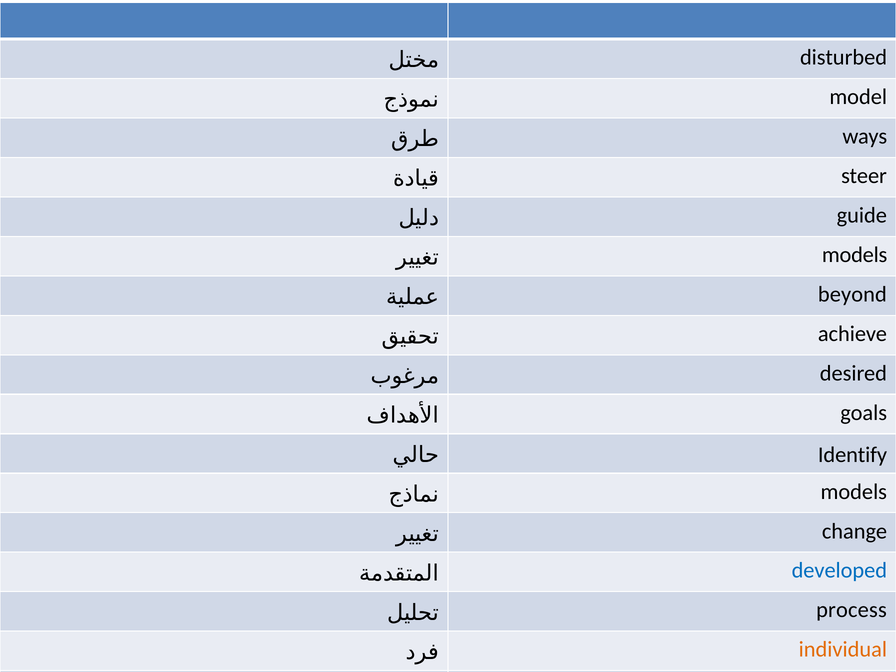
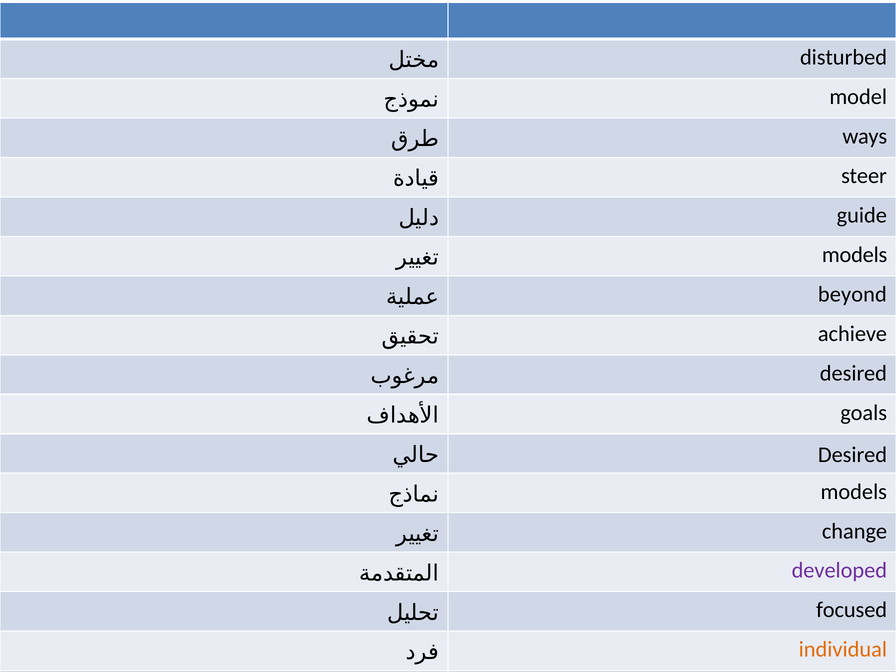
Identify: Identify -> Desired (853, 455)
developed colour: blue -> purple (839, 571)
process: process -> focused (852, 610)
